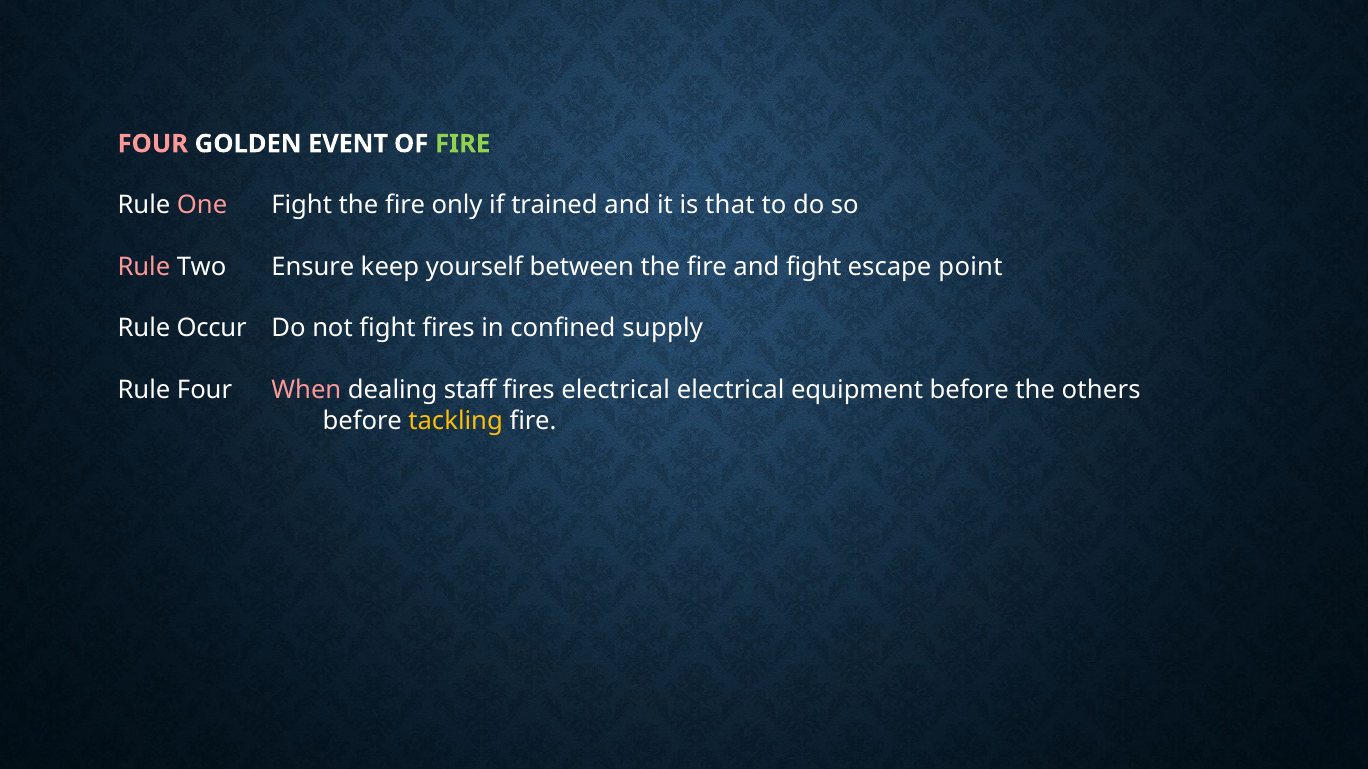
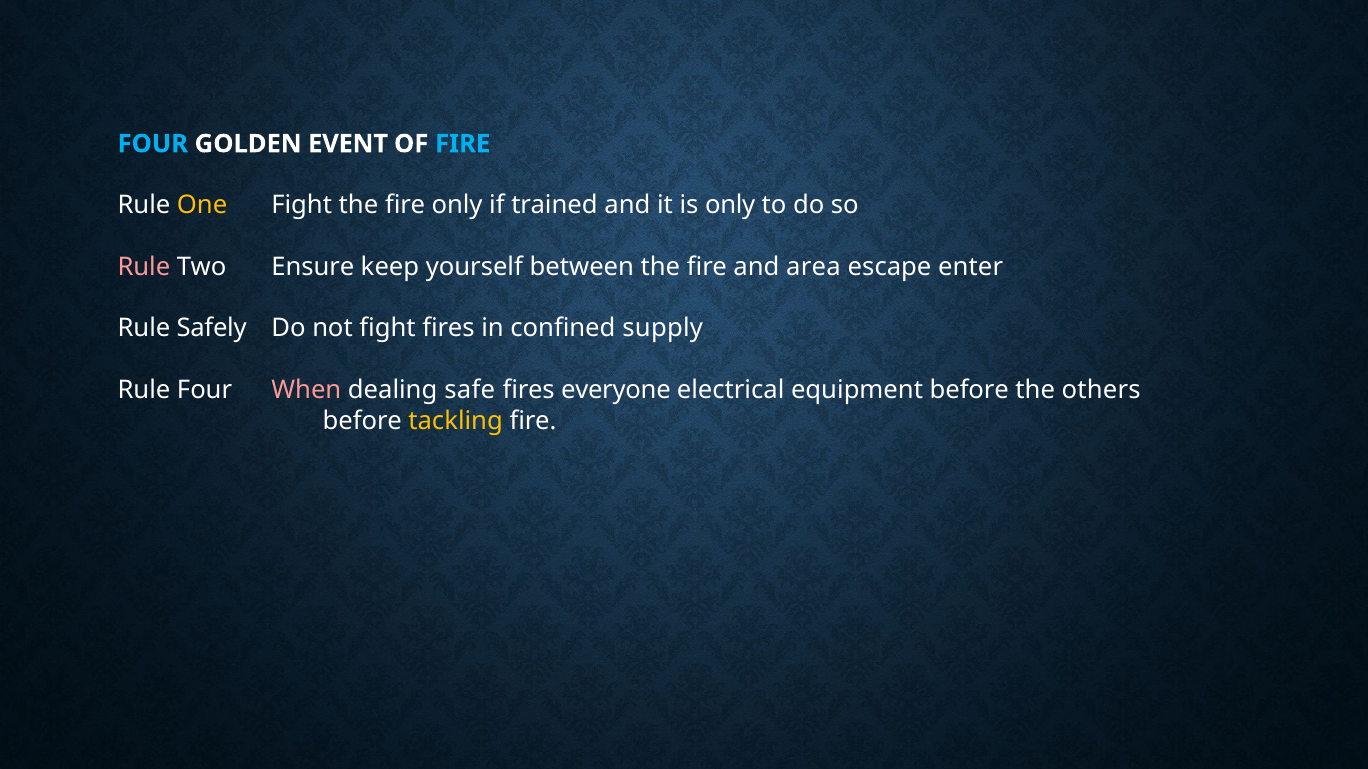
FOUR colour: pink -> light blue (153, 144)
FIRE colour: light green -> light blue (463, 144)
One colour: pink -> yellow (202, 205)
is that: that -> only (730, 205)
and fight: fight -> area (814, 267)
point: point -> enter (971, 267)
Occur: Occur -> Safely (212, 329)
staff: staff -> safe (470, 390)
fires electrical: electrical -> everyone (616, 390)
